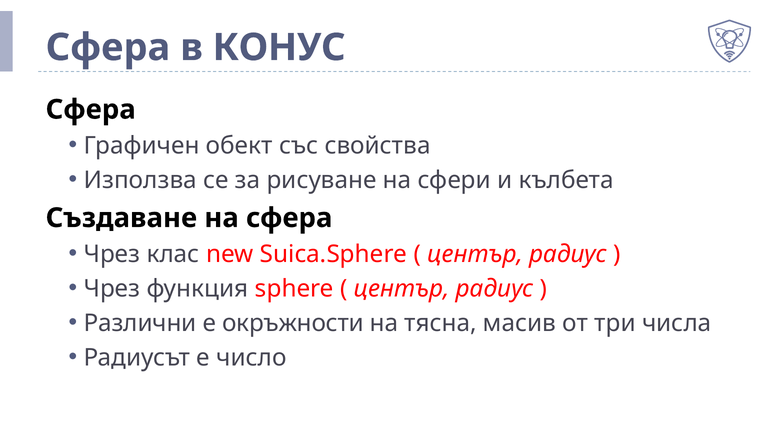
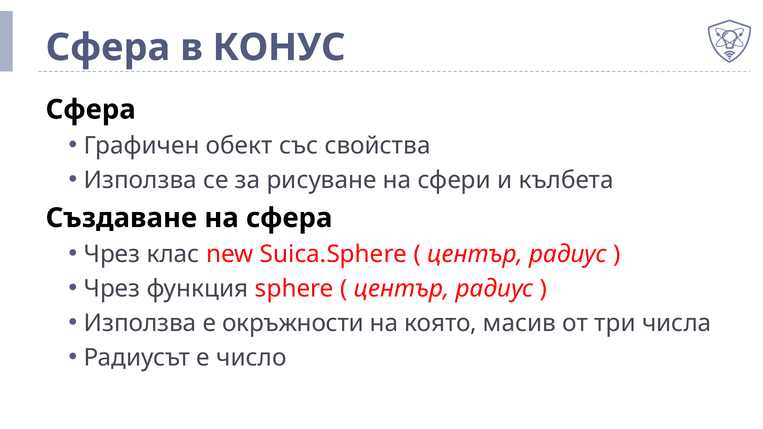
Различни: Различни -> Използва (140, 323)
тясна: тясна -> която (441, 323)
